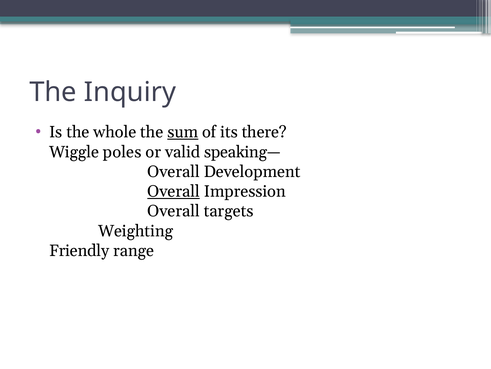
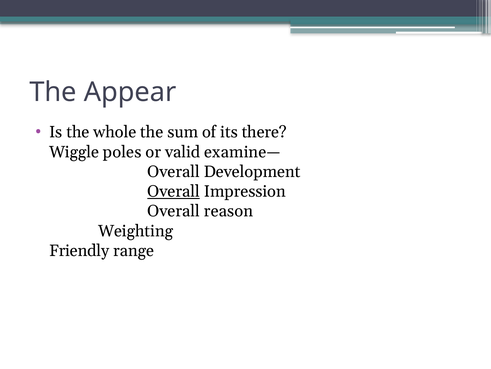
Inquiry: Inquiry -> Appear (130, 92)
sum underline: present -> none (183, 132)
speaking—: speaking— -> examine— (242, 152)
targets: targets -> reason (229, 211)
